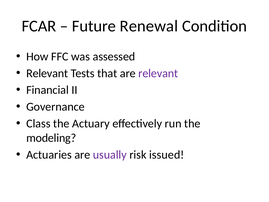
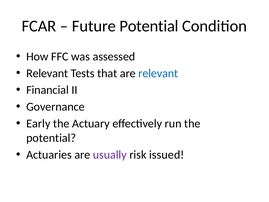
Future Renewal: Renewal -> Potential (149, 26)
relevant colour: purple -> blue (158, 73)
Class: Class -> Early (38, 123)
modeling: modeling -> potential (51, 138)
